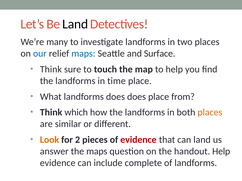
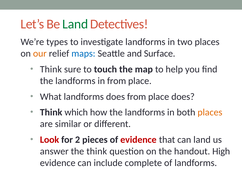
Land colour: black -> green (75, 24)
many: many -> types (57, 42)
our colour: blue -> orange (40, 54)
in time: time -> from (117, 81)
does does: does -> from (137, 97)
place from: from -> does (183, 97)
Look colour: orange -> red (49, 140)
the maps: maps -> think (97, 152)
handout Help: Help -> High (221, 152)
